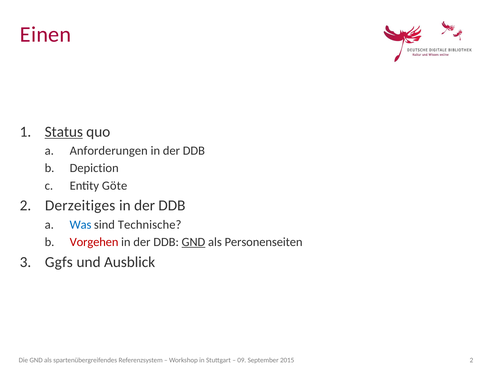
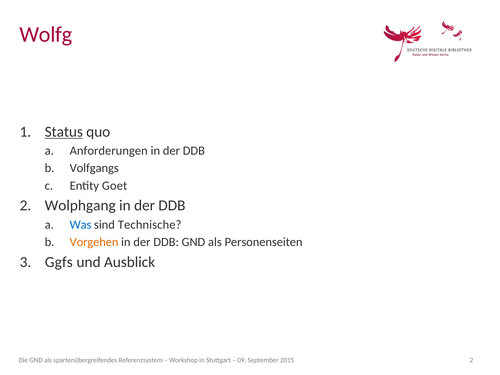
Einen: Einen -> Wolfg (46, 35)
Depiction: Depiction -> Volfgangs (94, 168)
Göte: Göte -> Goet (115, 186)
Derzeitiges: Derzeitiges -> Wolphgang (80, 206)
Vorgehen colour: red -> orange (94, 242)
GND underline: present -> none (193, 242)
